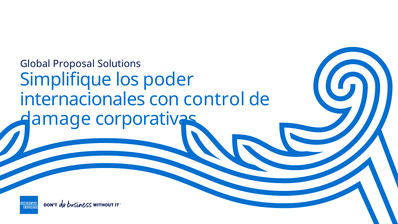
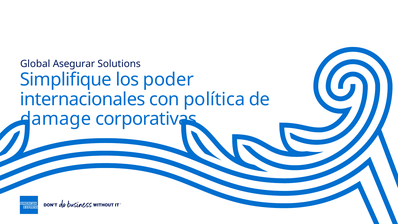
Proposal: Proposal -> Asegurar (74, 64)
control: control -> política (214, 99)
